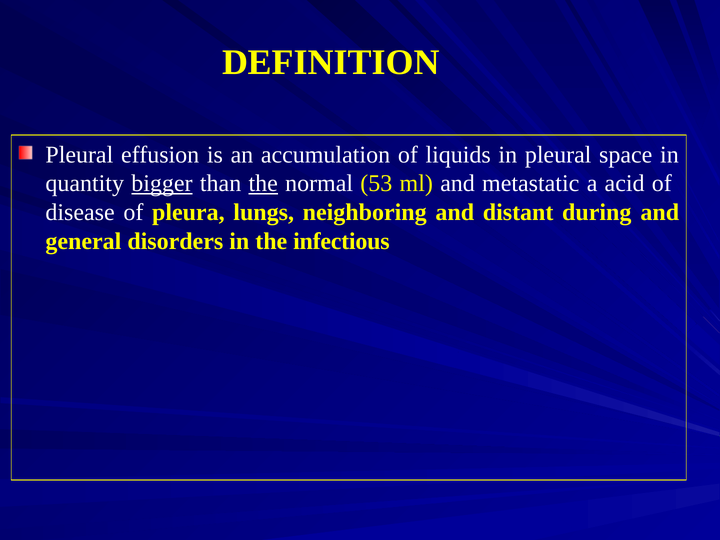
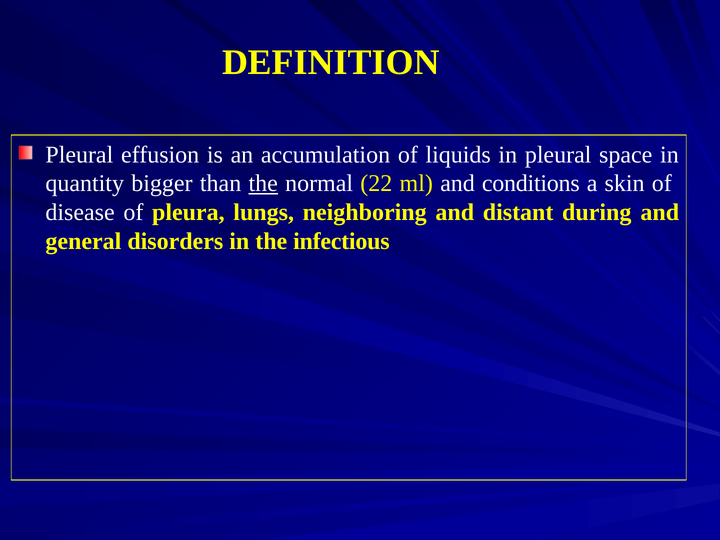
bigger underline: present -> none (162, 184)
53: 53 -> 22 (376, 184)
metastatic: metastatic -> conditions (531, 184)
acid: acid -> skin (625, 184)
